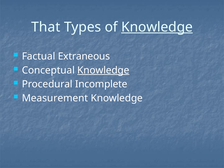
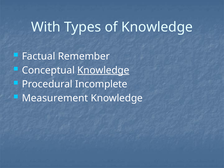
That: That -> With (46, 27)
Knowledge underline: present -> none (157, 27)
Extraneous: Extraneous -> Remember (84, 56)
